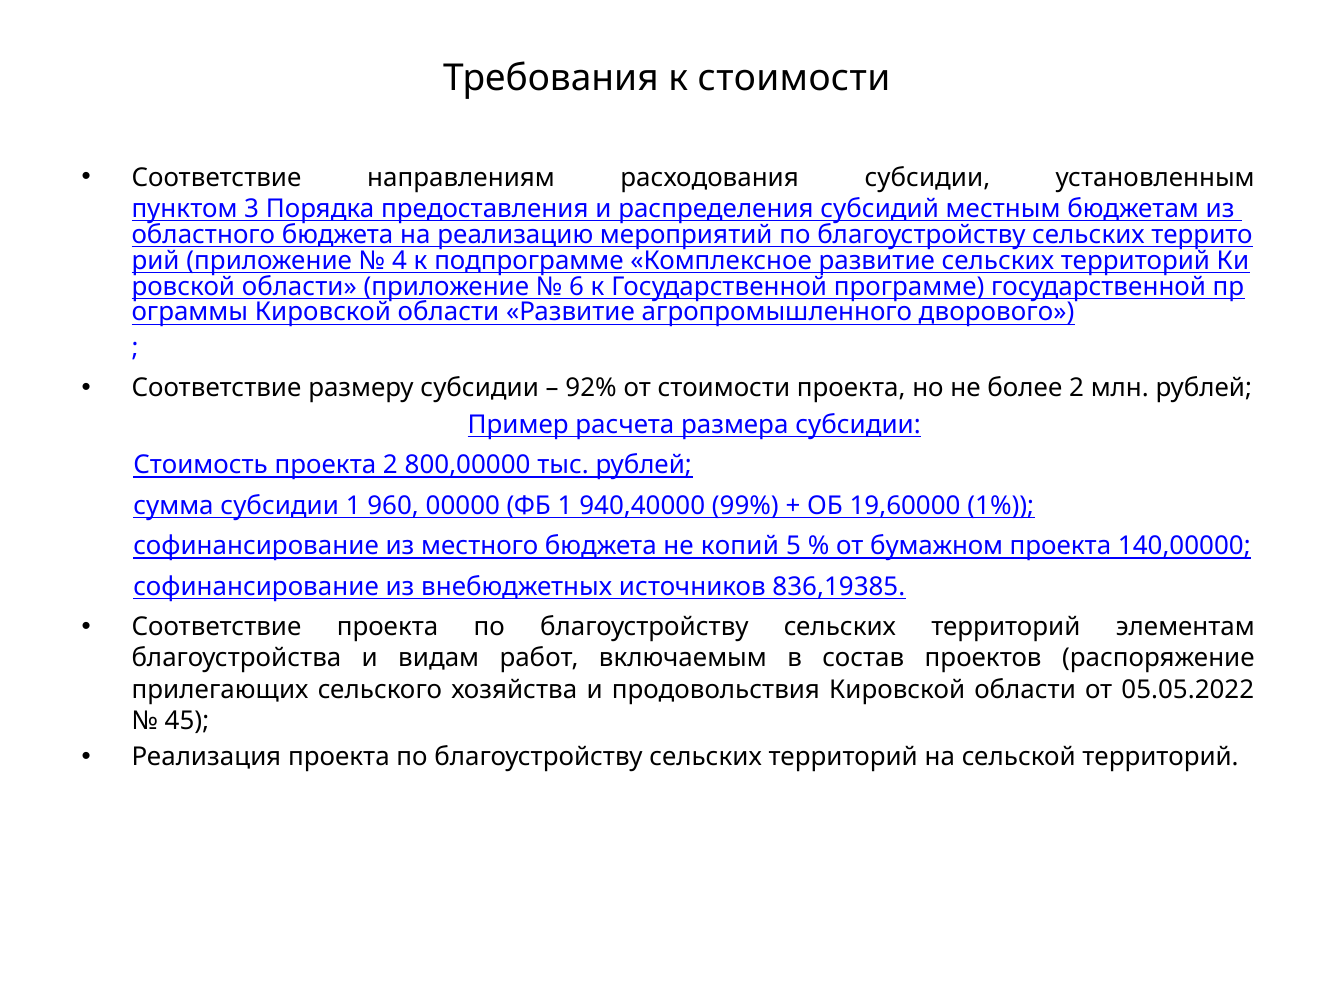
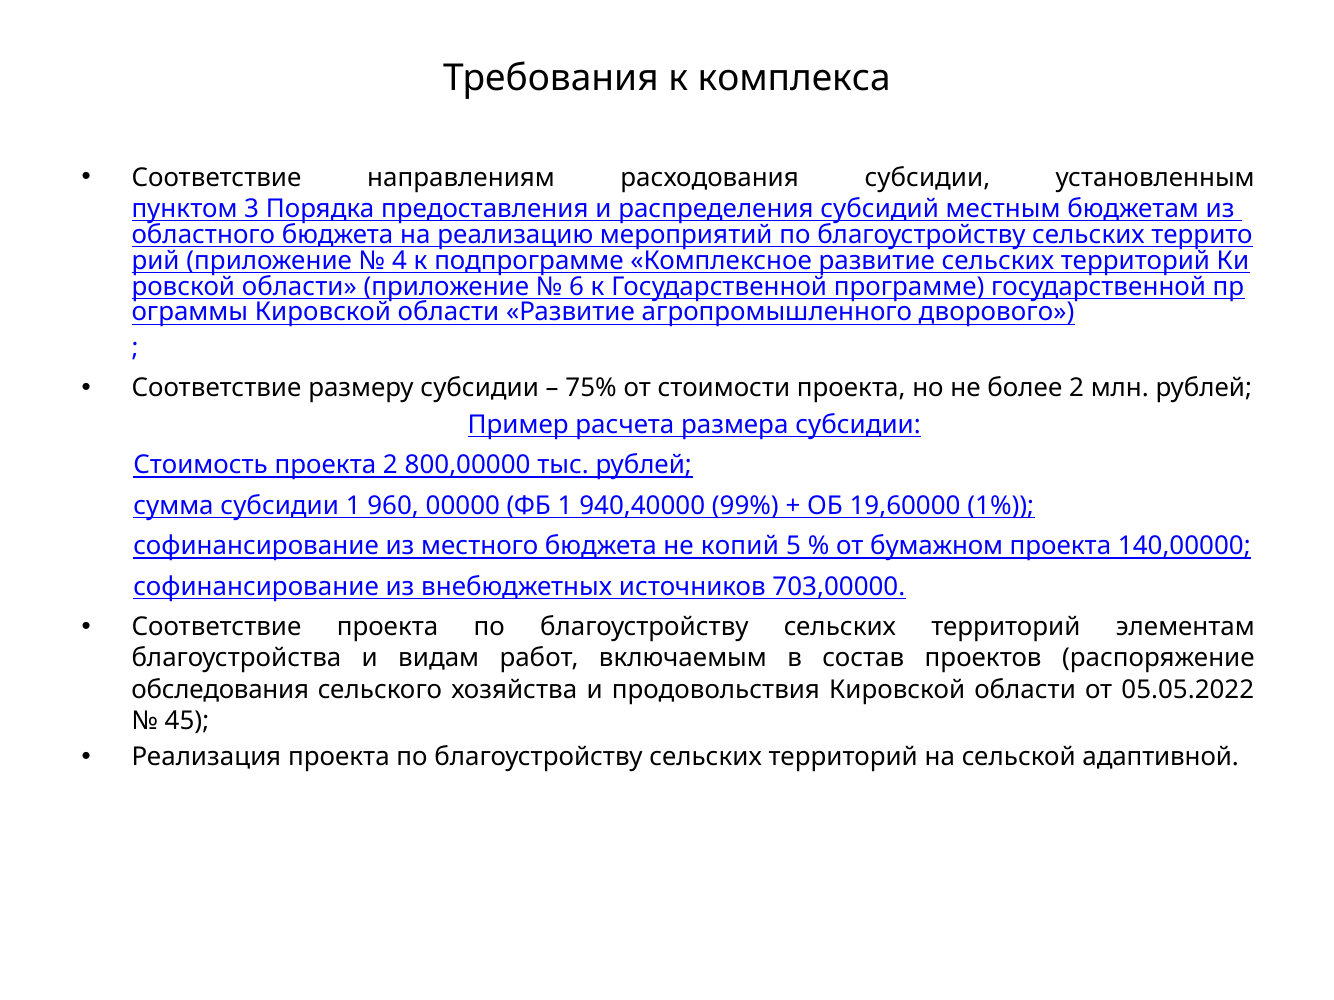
к стоимости: стоимости -> комплекса (794, 78)
92%: 92% -> 75% (591, 388)
836,19385: 836,19385 -> 703,00000 (839, 587)
прилегающих: прилегающих -> обследования (220, 690)
сельской территорий: территорий -> адаптивной (1161, 757)
